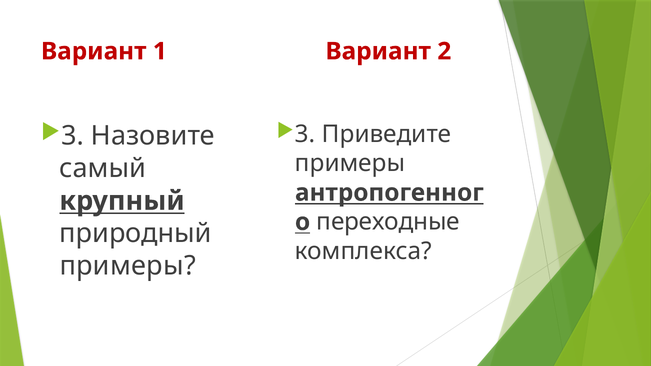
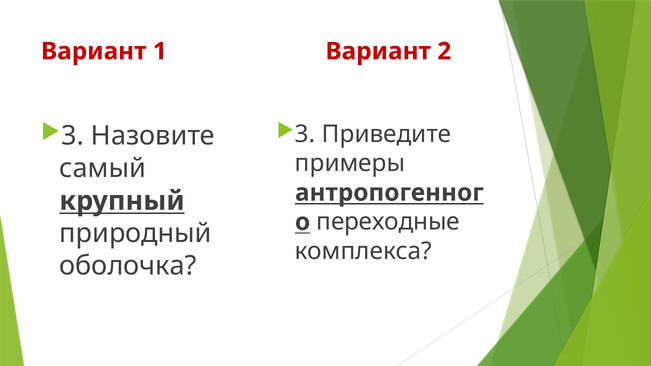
примеры: примеры -> оболочка (128, 266)
